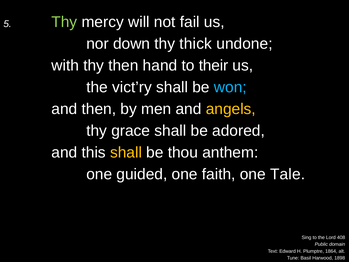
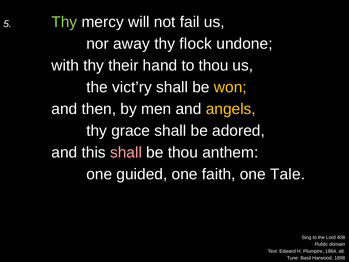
down: down -> away (131, 44)
thick: thick -> flock (196, 44)
thy then: then -> their (123, 66)
to their: their -> thou (214, 66)
won colour: light blue -> yellow (230, 87)
shall colour: yellow -> pink (126, 152)
